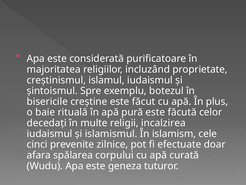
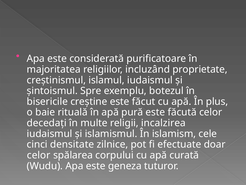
prevenite: prevenite -> densitate (72, 144)
afara: afara -> celor (39, 155)
